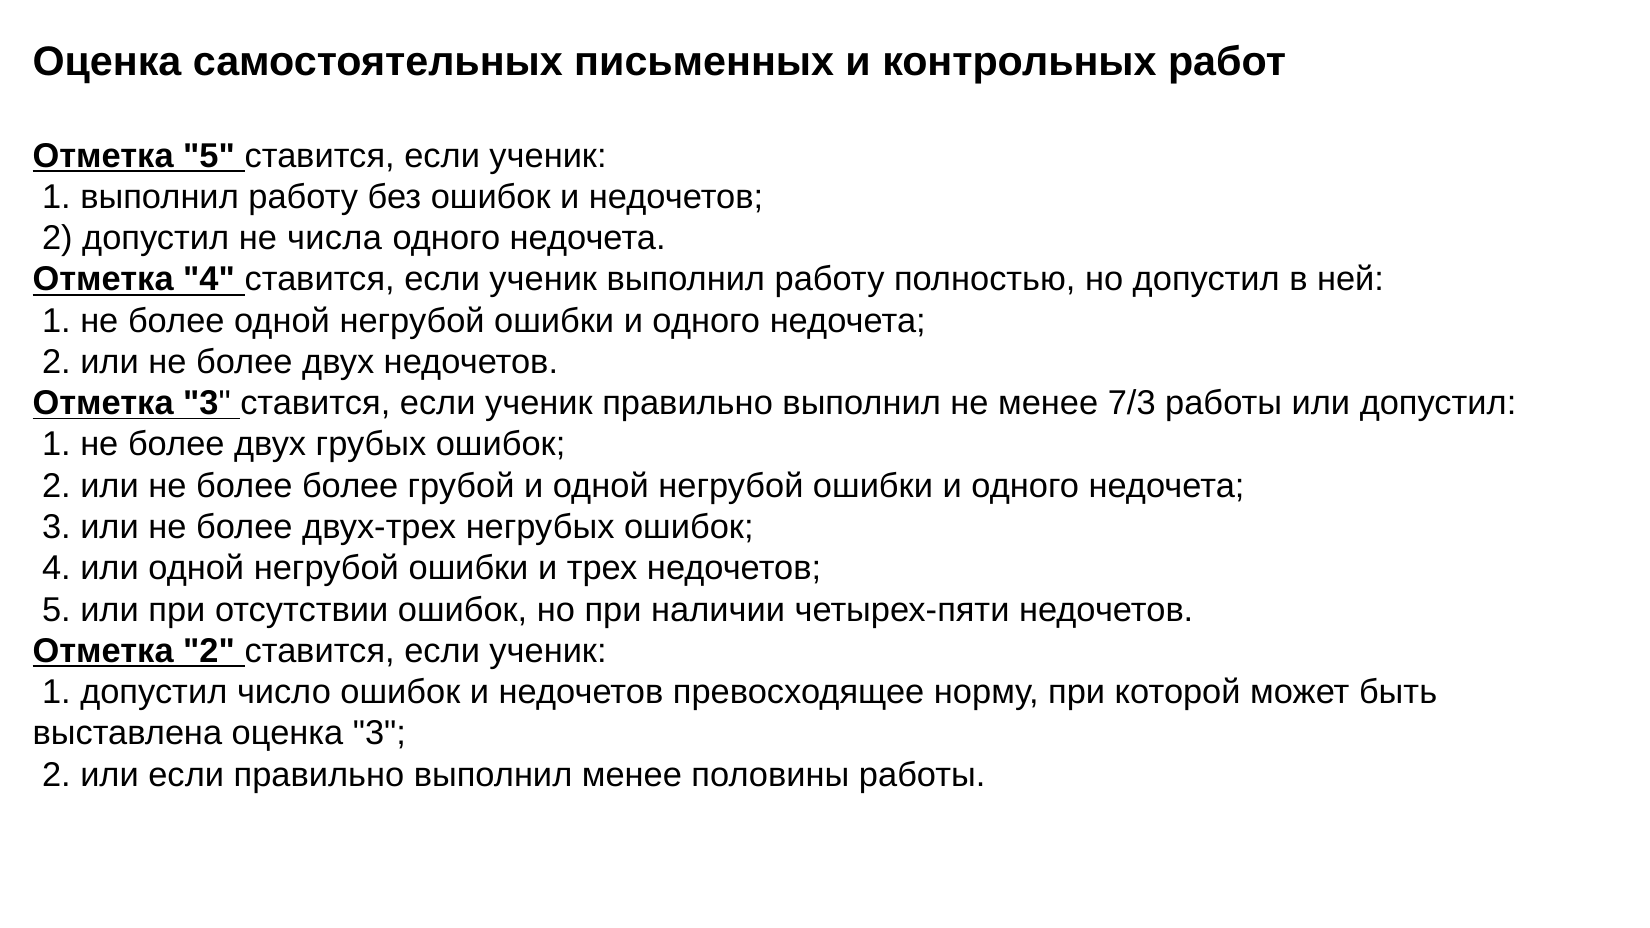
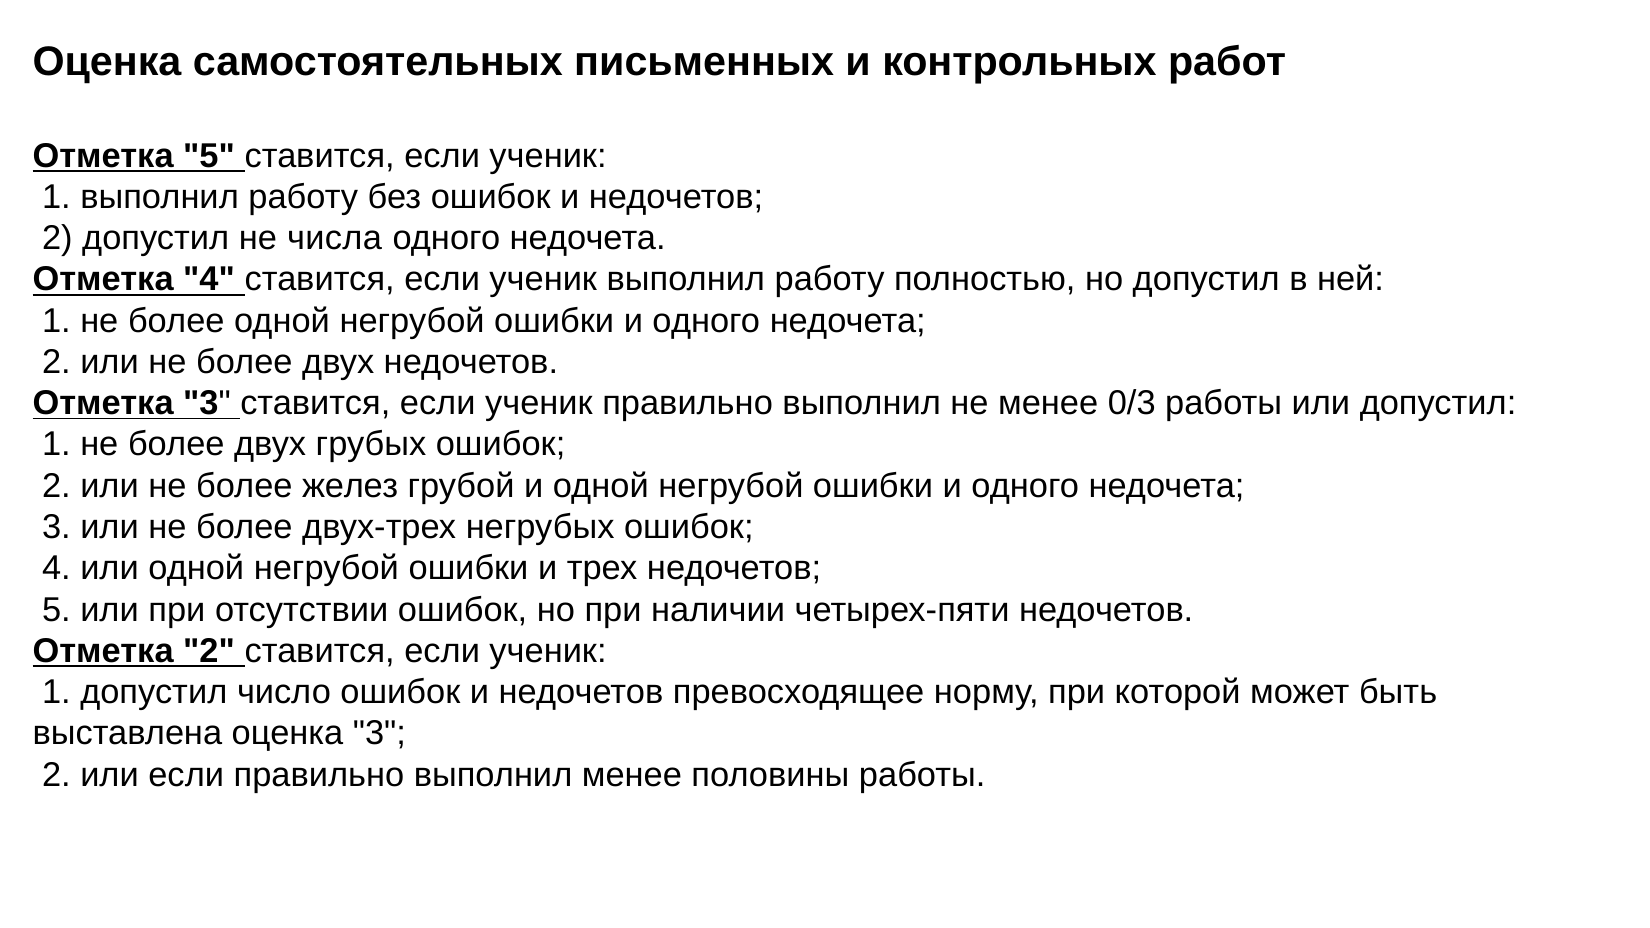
7/3: 7/3 -> 0/3 (1132, 403)
более более: более -> желез (350, 486)
